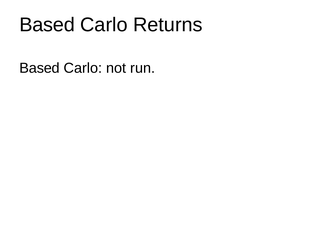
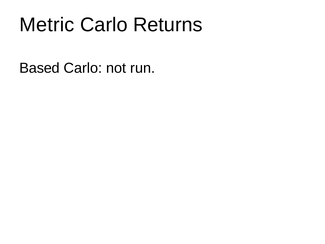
Based: Based -> Metric (47, 25)
